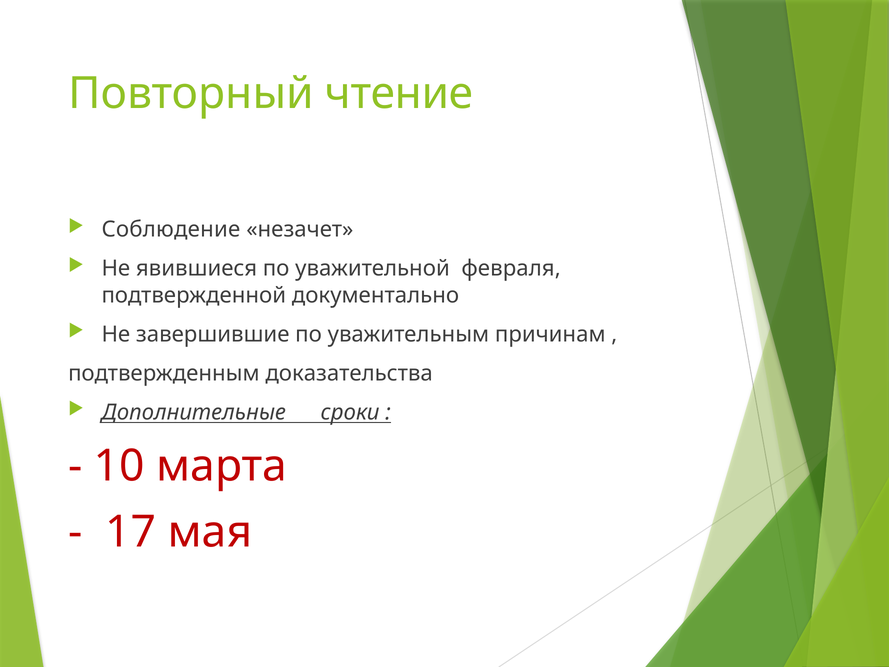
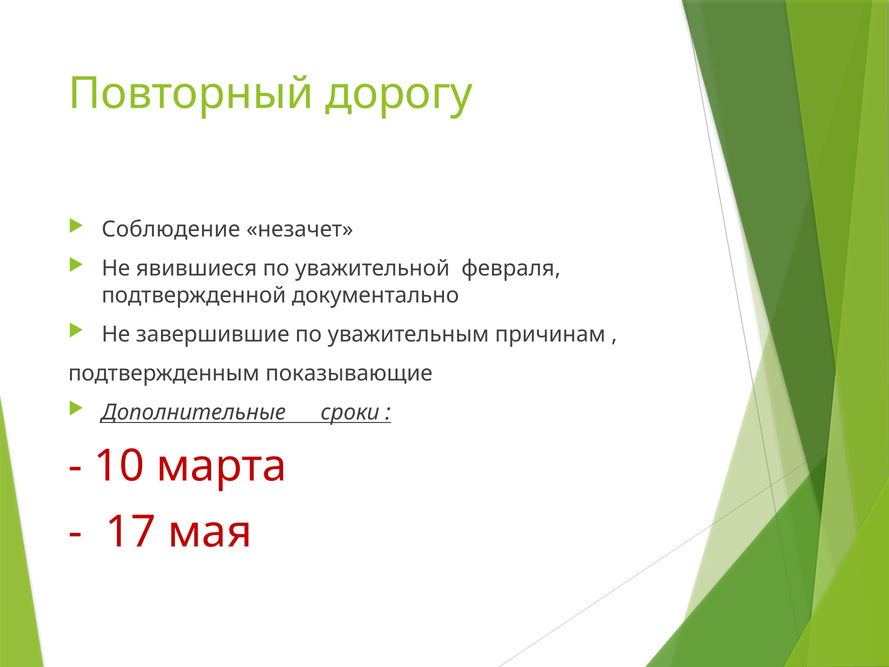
чтение: чтение -> дорогу (399, 93)
доказательства: доказательства -> показывающие (349, 373)
